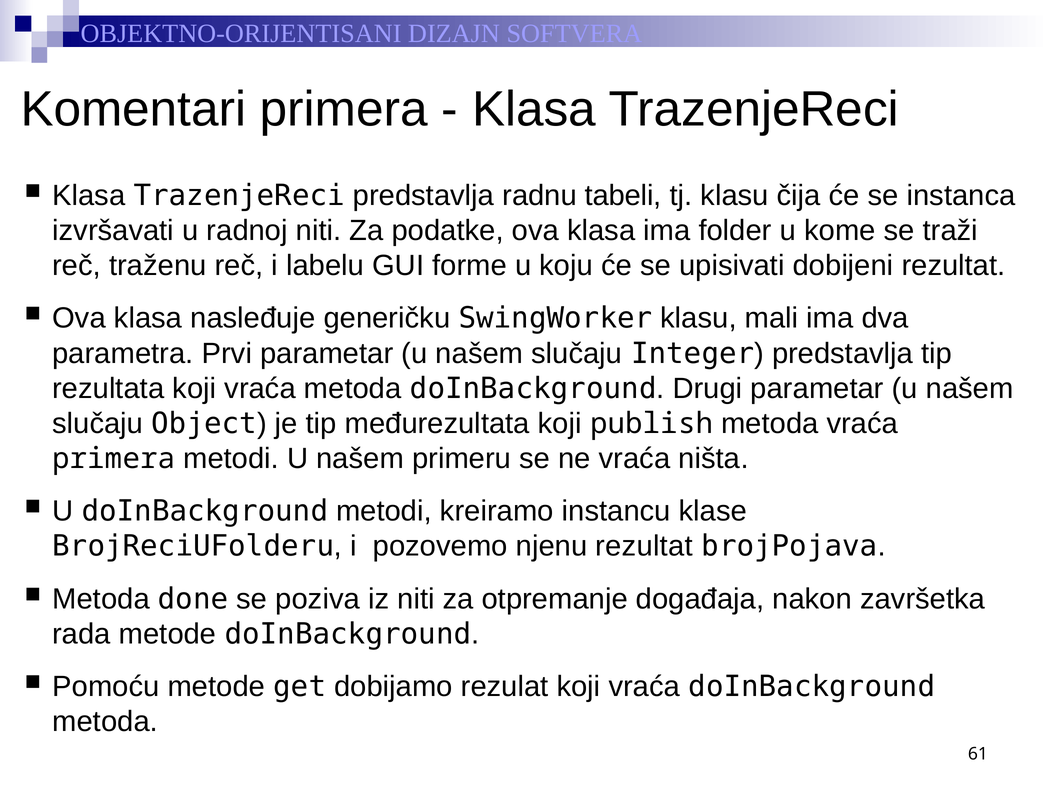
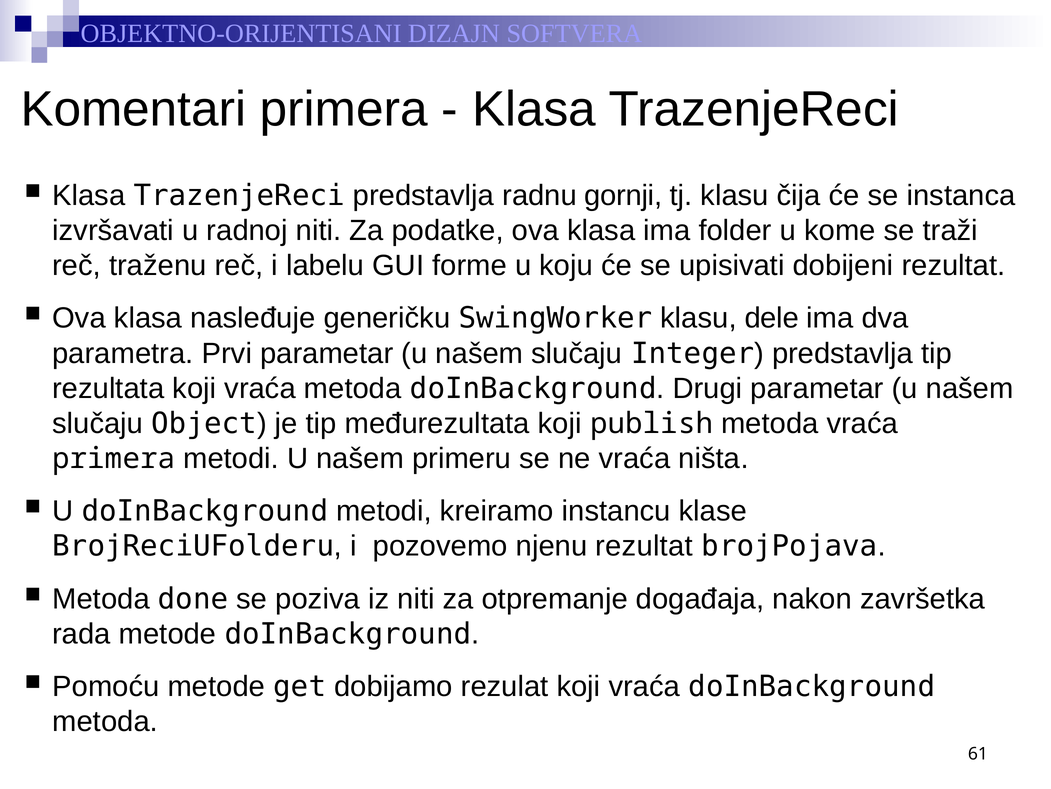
tabeli: tabeli -> gornji (623, 195)
mali: mali -> dele (772, 318)
